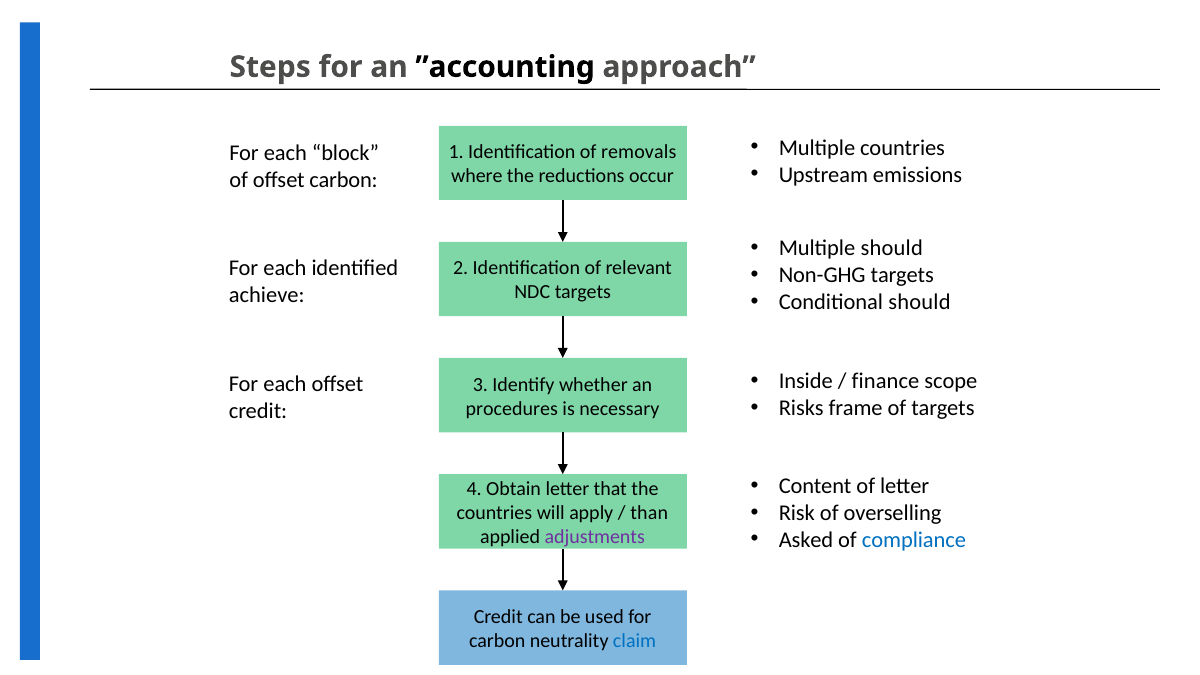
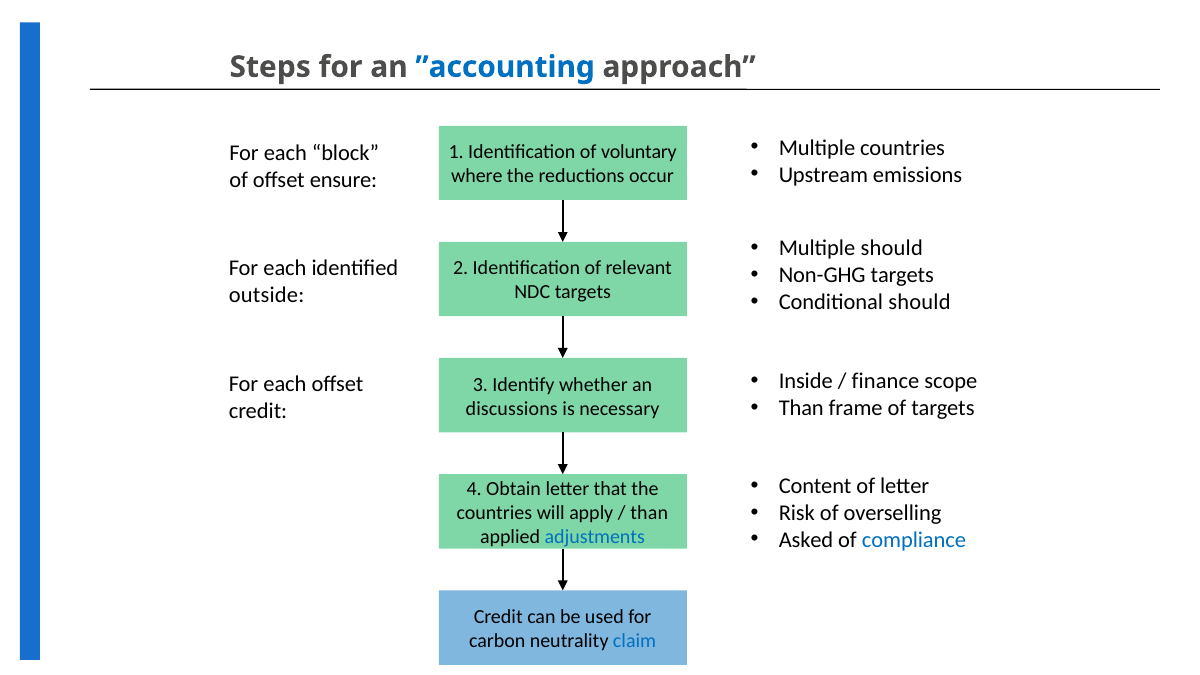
”accounting colour: black -> blue (505, 67)
removals: removals -> voluntary (639, 152)
offset carbon: carbon -> ensure (343, 180)
achieve: achieve -> outside (267, 295)
Risks: Risks -> Than (801, 408)
procedures: procedures -> discussions (512, 408)
adjustments colour: purple -> blue (595, 537)
